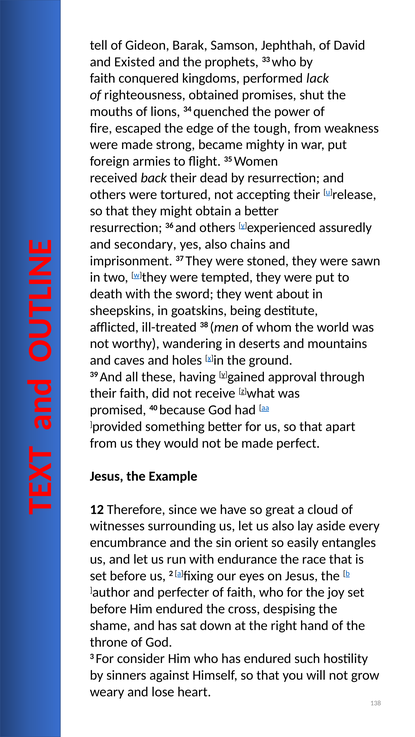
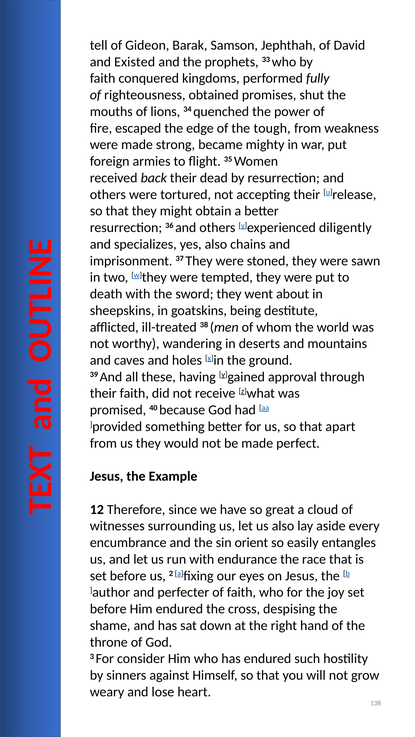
lack: lack -> fully (318, 78)
assuredly: assuredly -> diligently (345, 228)
secondary: secondary -> specializes (145, 244)
